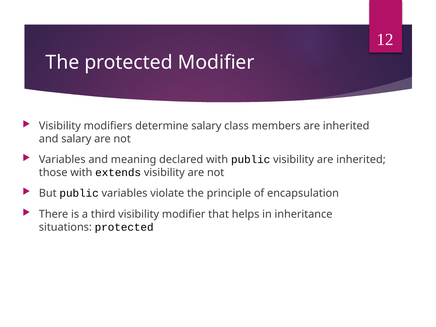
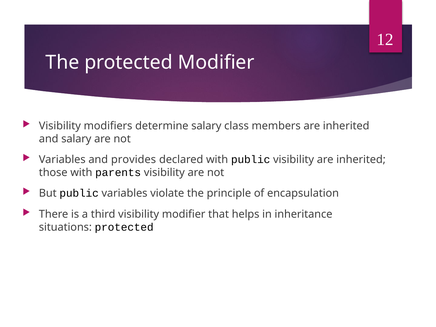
meaning: meaning -> provides (134, 160)
extends: extends -> parents (118, 173)
